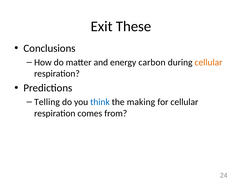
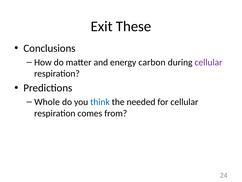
cellular colour: orange -> purple (208, 62)
Telling: Telling -> Whole (47, 102)
making: making -> needed (141, 102)
